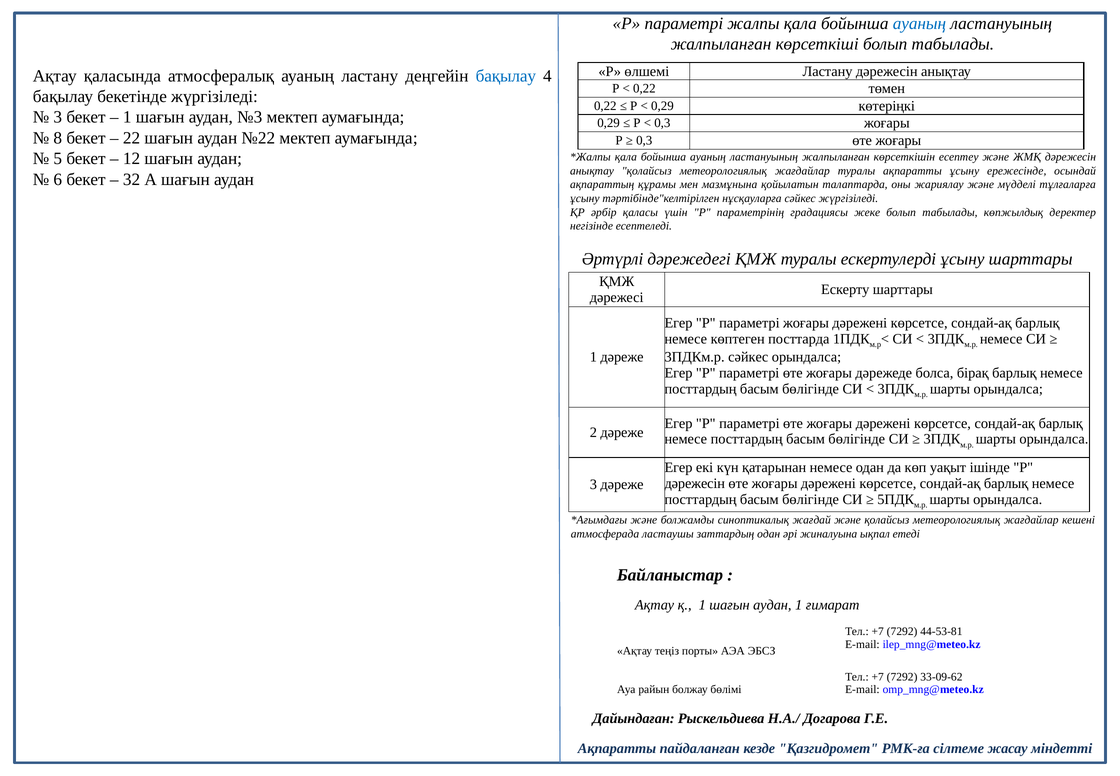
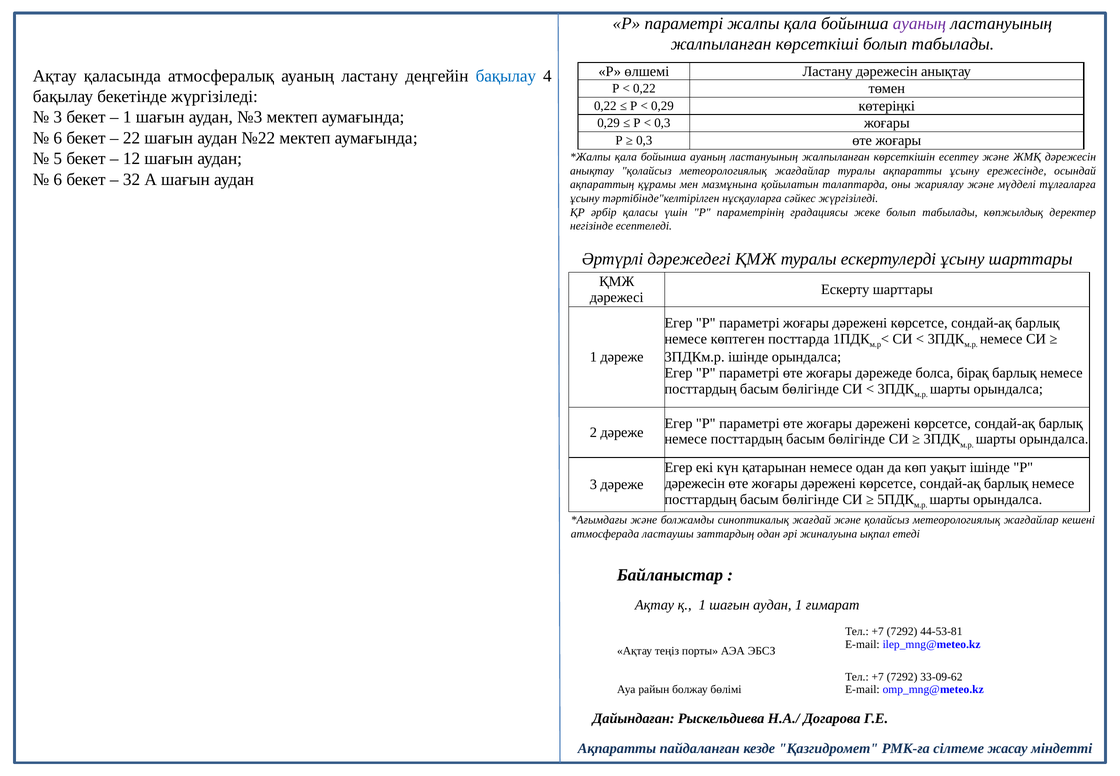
ауаның colour: blue -> purple (919, 24)
8: 8 -> 6 (58, 138)
3ПДКм.р сәйкес: сәйкес -> ішінде (748, 357)
